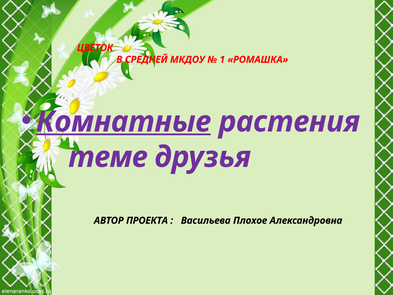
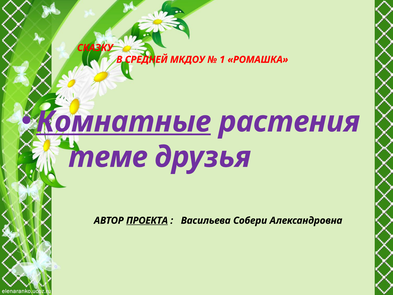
ЦВЕТОК: ЦВЕТОК -> СКАЗКУ (95, 48)
ПРОЕКТА underline: none -> present (147, 220)
Плохое: Плохое -> Собери (250, 220)
